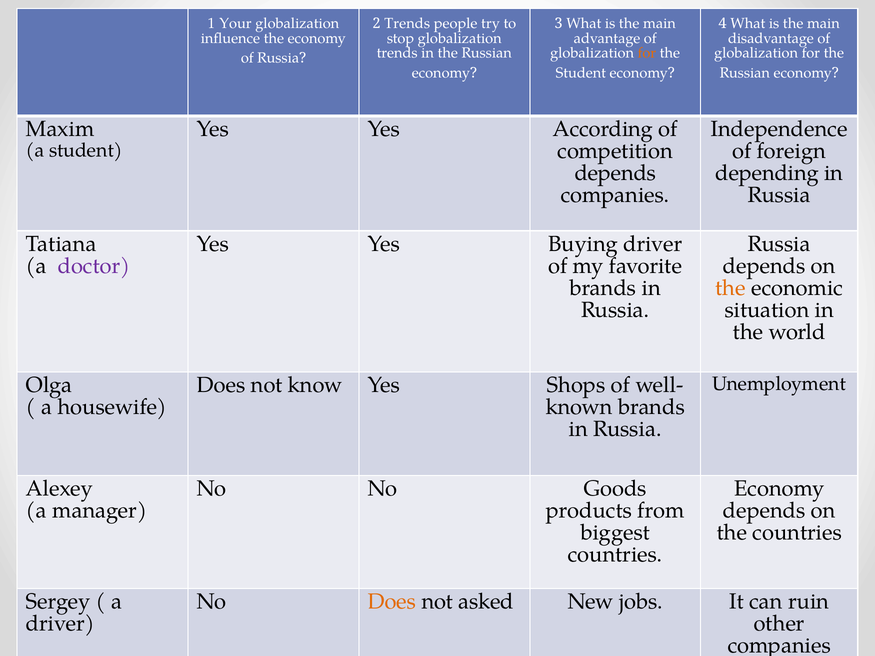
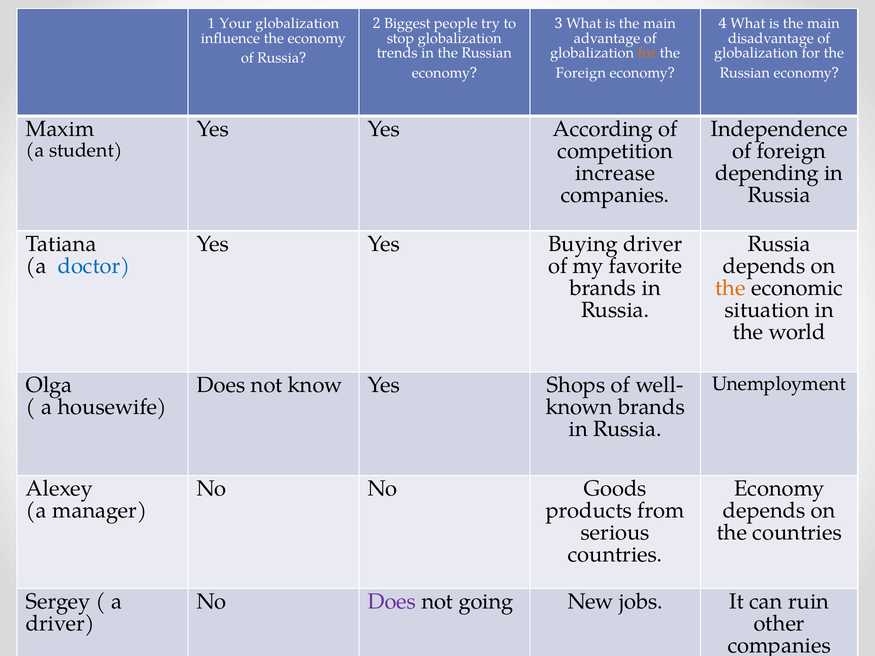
2 Trends: Trends -> Biggest (407, 24)
Student: Student -> Foreign (581, 73)
depends: depends -> increase (615, 173)
doctor colour: purple -> blue (94, 266)
biggest: biggest -> serious (615, 533)
Does colour: orange -> purple (392, 602)
asked: asked -> going (486, 602)
